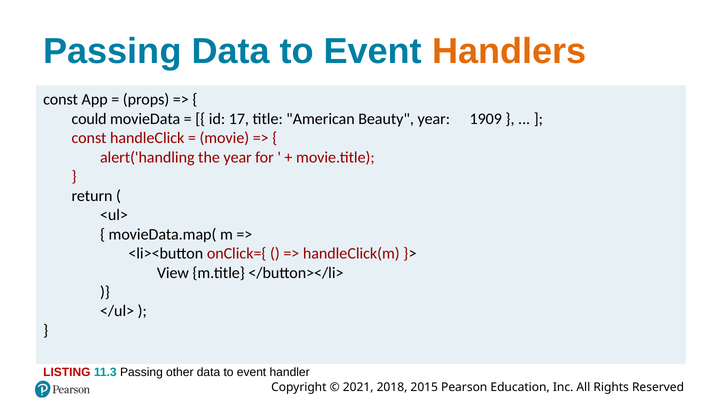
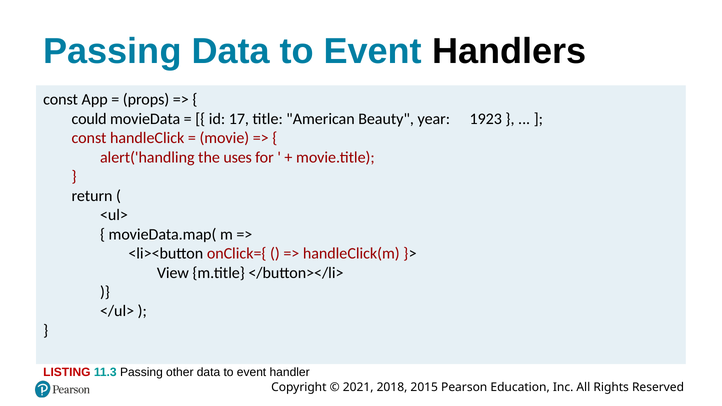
Handlers colour: orange -> black (509, 51)
1909: 1909 -> 1923 (486, 119)
the year: year -> uses (238, 157)
